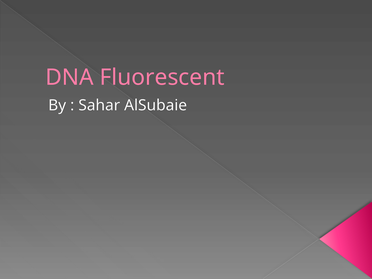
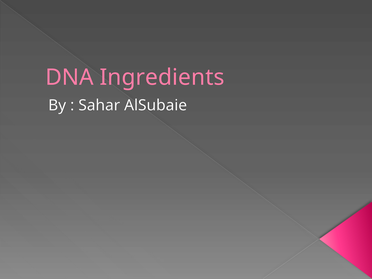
Fluorescent: Fluorescent -> Ingredients (162, 77)
